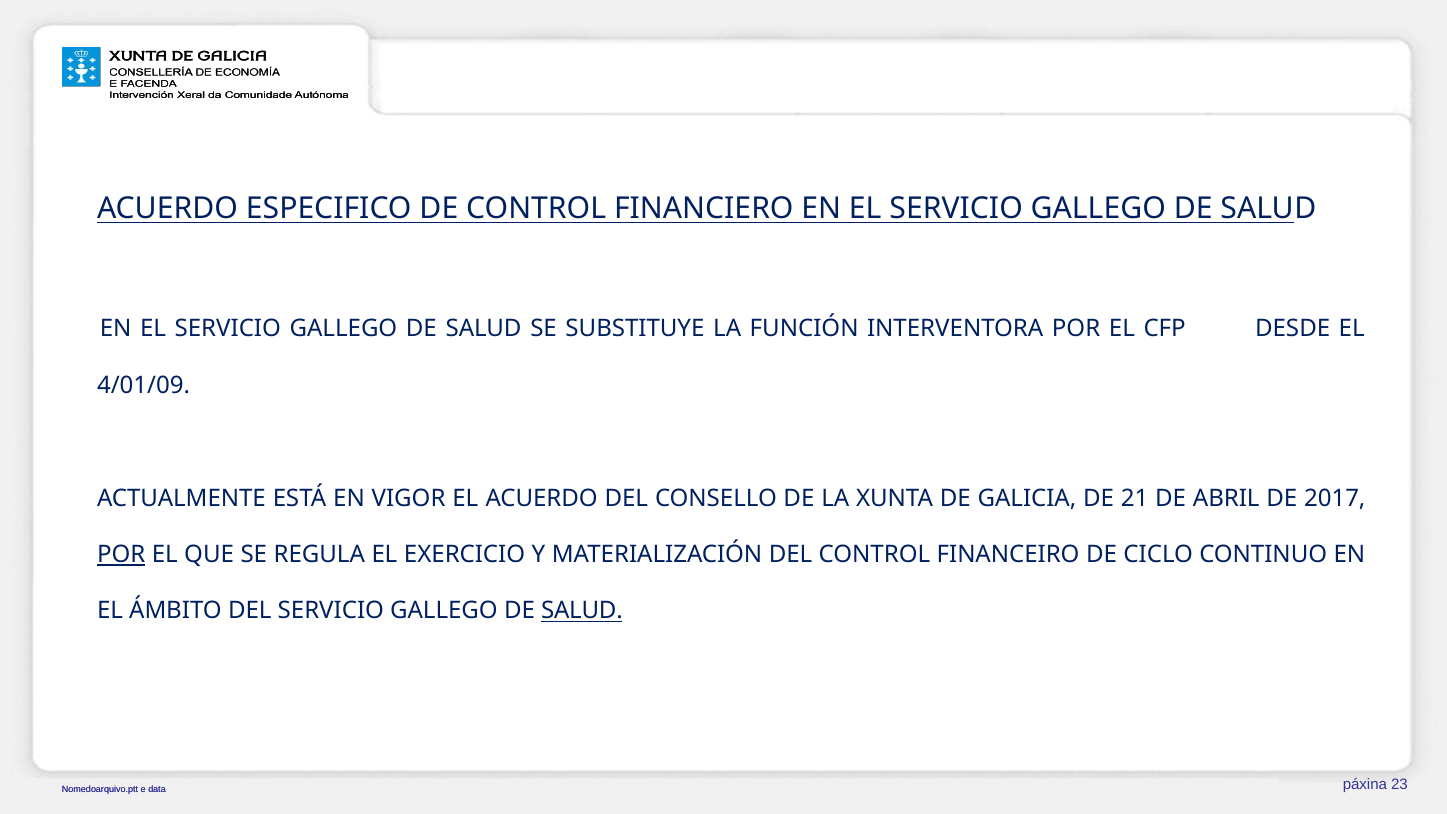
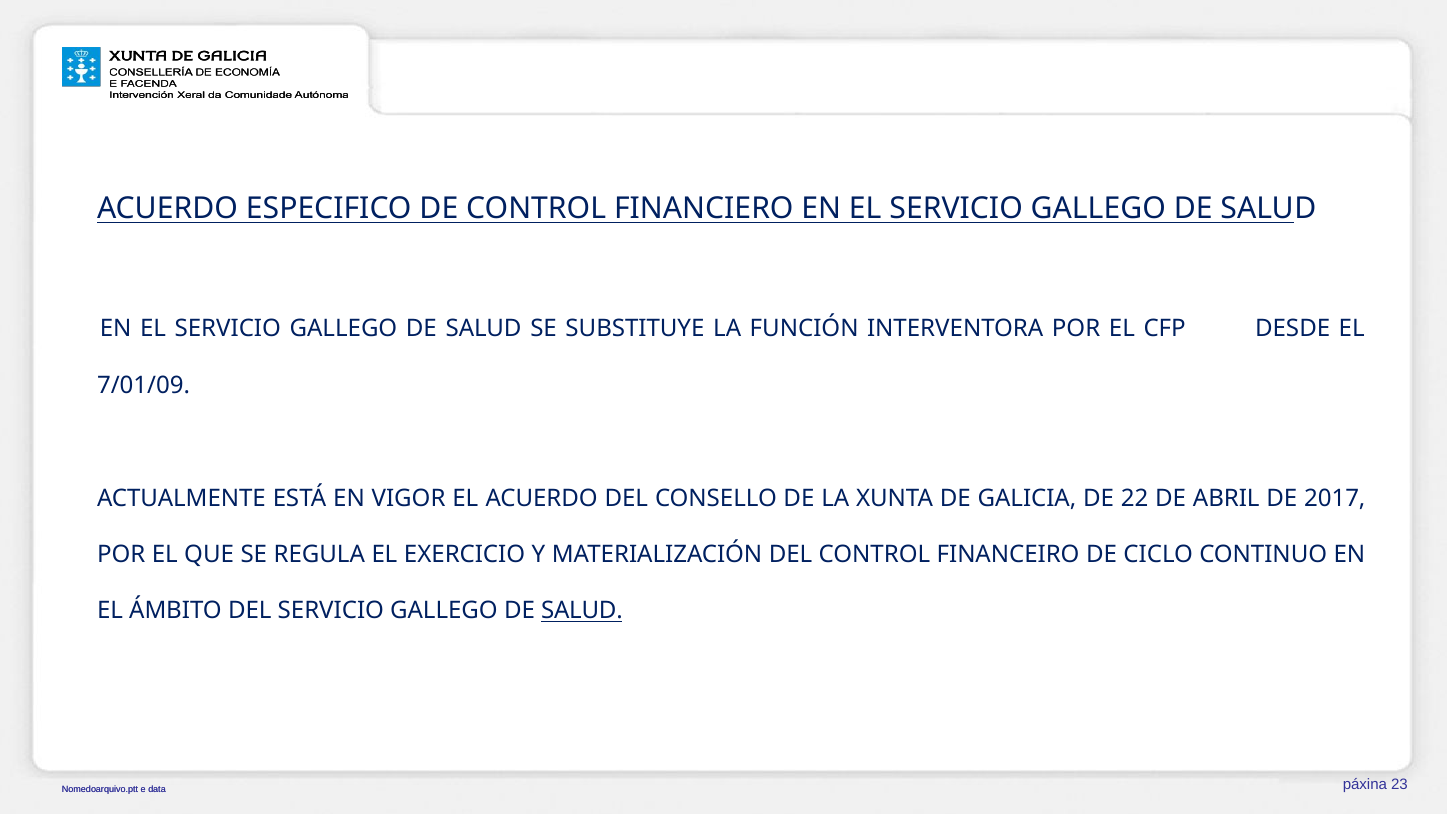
4/01/09: 4/01/09 -> 7/01/09 (144, 385)
21: 21 -> 22 (1135, 498)
POR underline: present -> none (121, 554)
